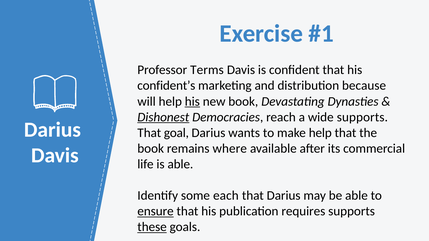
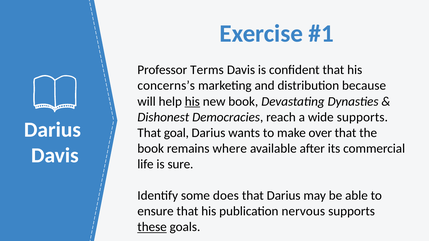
confident’s: confident’s -> concerns’s (166, 86)
Dishonest underline: present -> none (163, 117)
make help: help -> over (320, 133)
is able: able -> sure (180, 164)
each: each -> does (226, 196)
ensure underline: present -> none (156, 212)
requires: requires -> nervous (303, 212)
